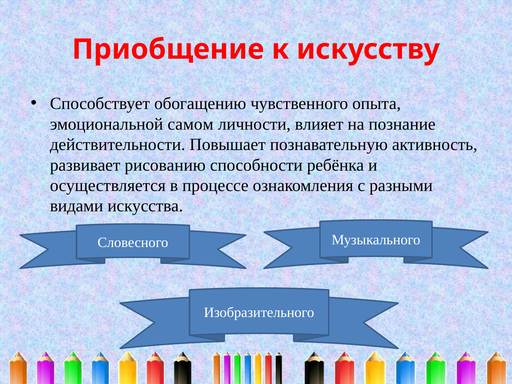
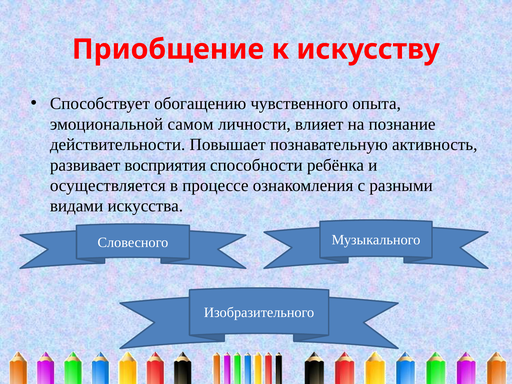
рисованию: рисованию -> восприятия (165, 165)
